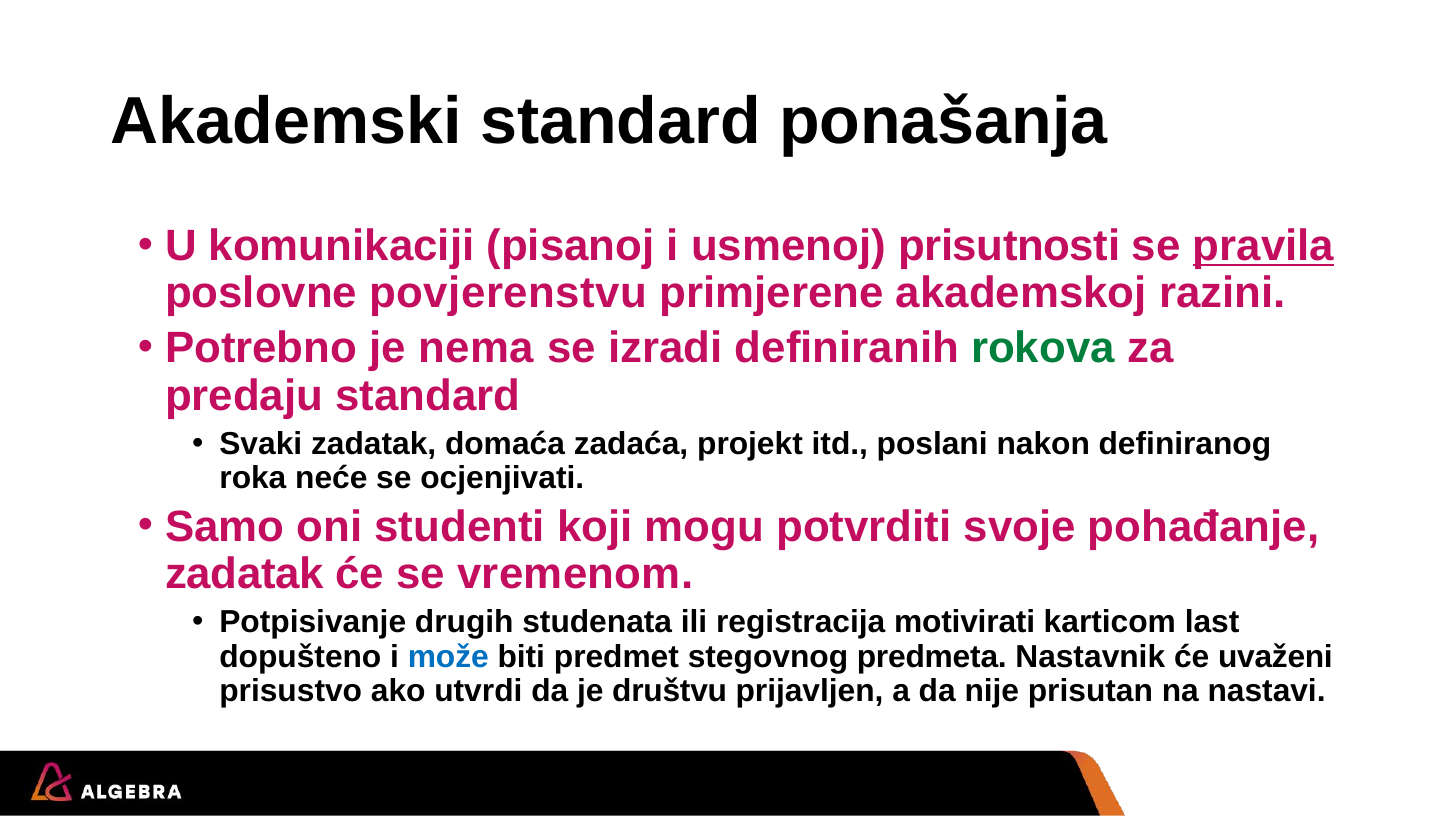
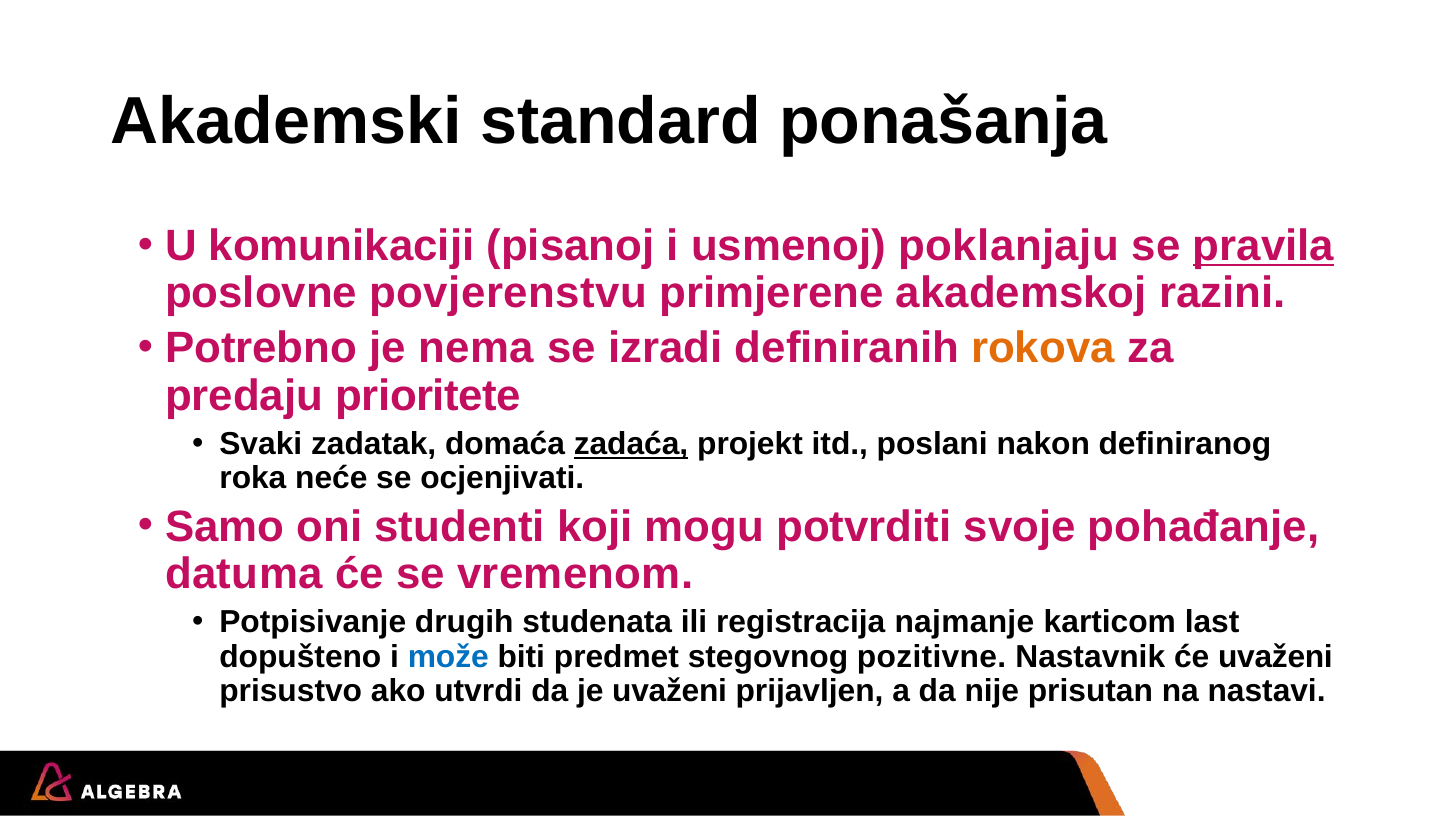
prisutnosti: prisutnosti -> poklanjaju (1009, 246)
rokova colour: green -> orange (1043, 348)
predaju standard: standard -> prioritete (428, 396)
zadaća underline: none -> present (631, 444)
zadatak: zadatak -> datuma (244, 574)
motivirati: motivirati -> najmanje (964, 622)
predmeta: predmeta -> pozitivne (932, 657)
je društvu: društvu -> uvaženi (670, 691)
